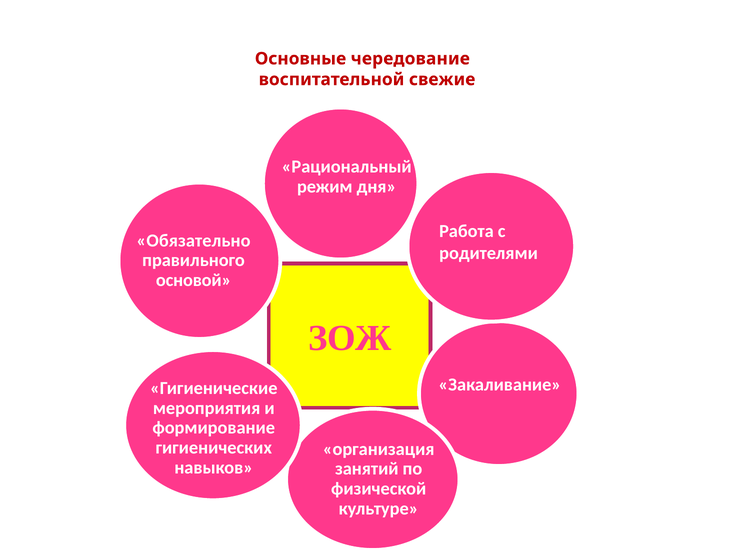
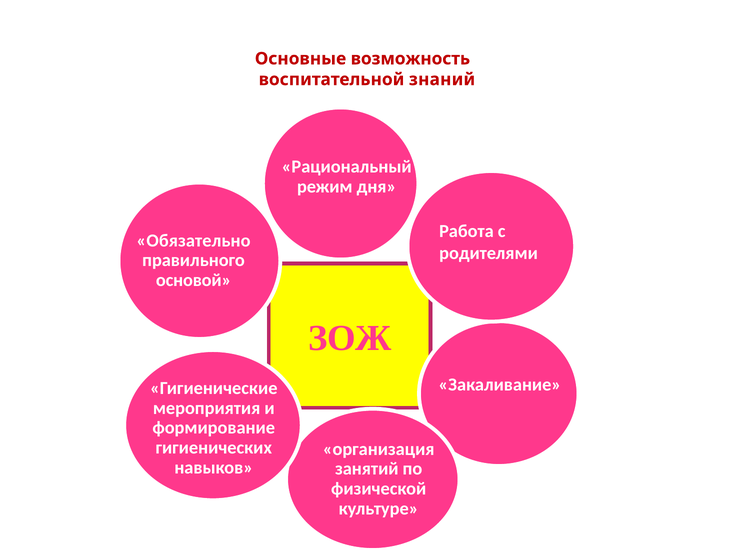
чередование: чередование -> возможность (410, 59)
свежие: свежие -> знаний (442, 80)
